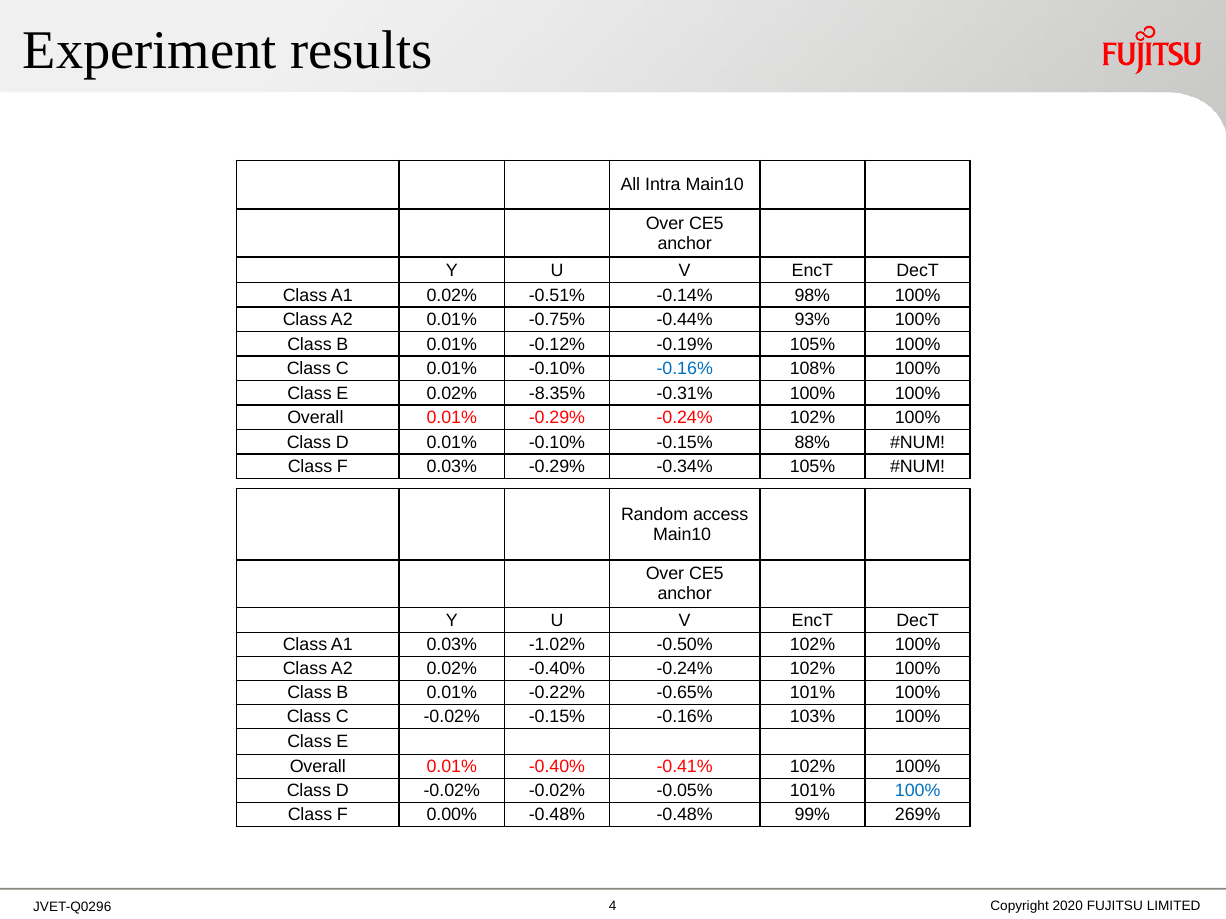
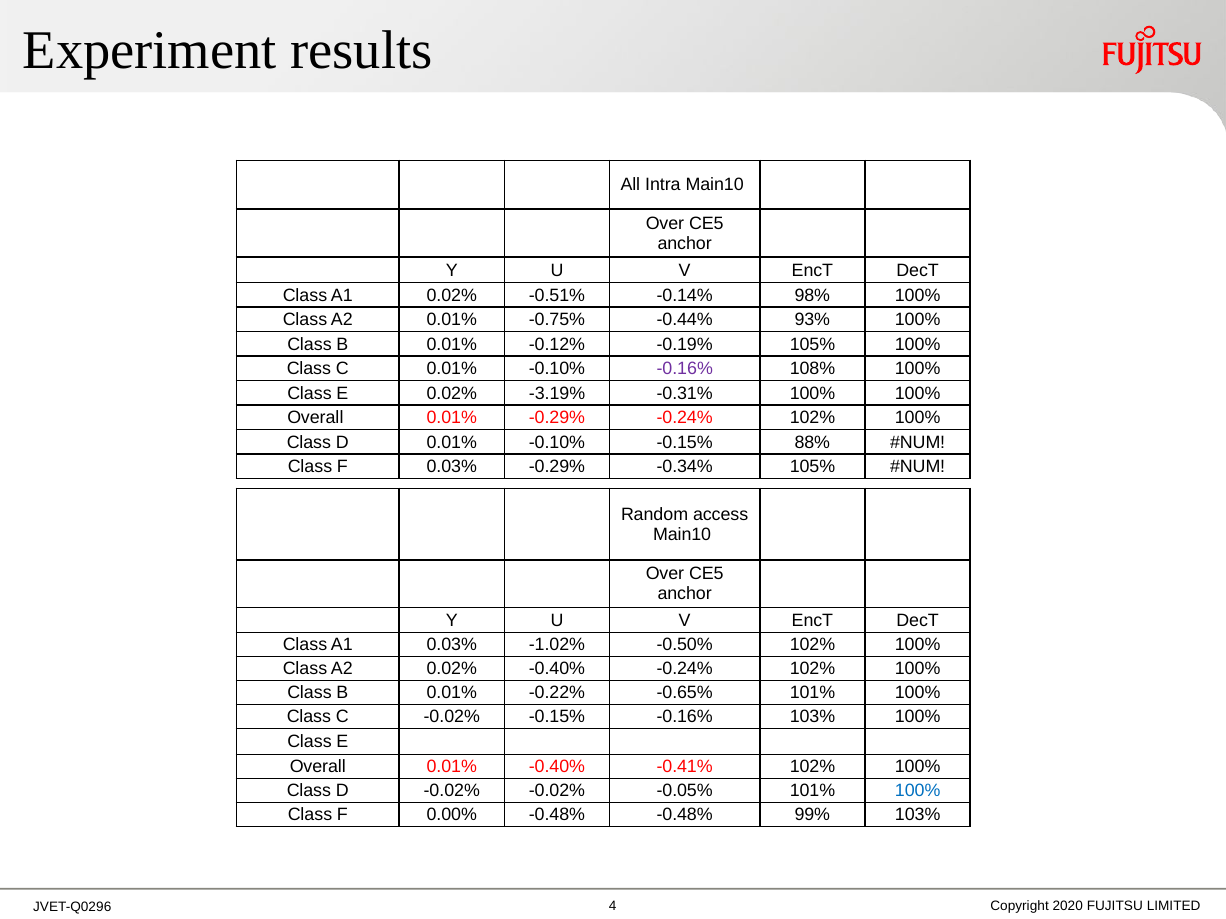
-0.16% colour: blue -> purple (685, 369)
-8.35%: -8.35% -> -3.19% (557, 393)
99% 269%: 269% -> 103% (918, 815)
